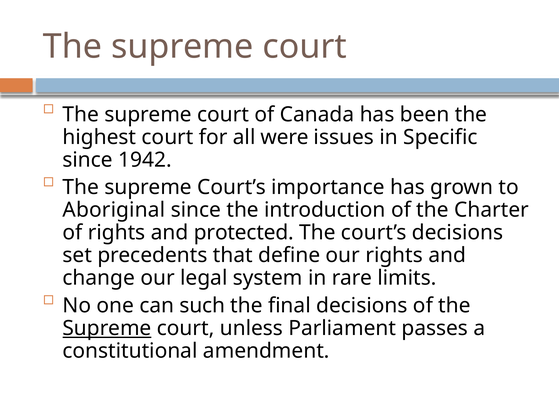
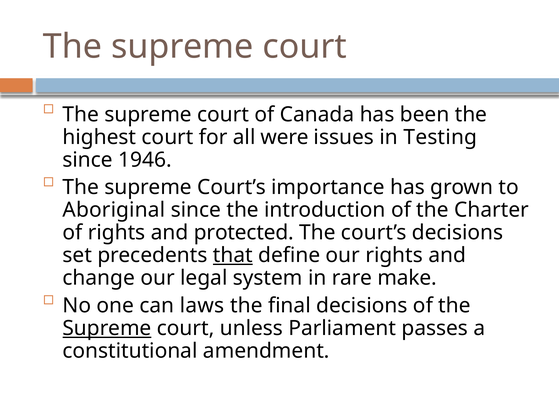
Specific: Specific -> Testing (440, 137)
1942: 1942 -> 1946 (145, 160)
that underline: none -> present (233, 256)
limits: limits -> make (407, 278)
such: such -> laws (202, 306)
